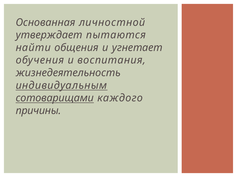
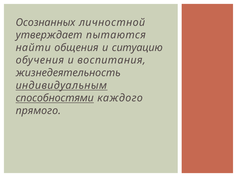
Основанная: Основанная -> Осознанных (45, 22)
угнетает: угнетает -> ситуацию (137, 48)
сотоварищами: сотоварищами -> способностями (55, 98)
причины: причины -> прямого (38, 111)
